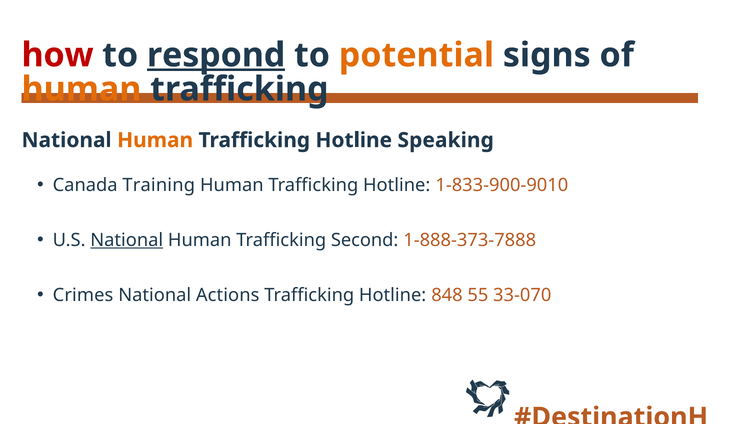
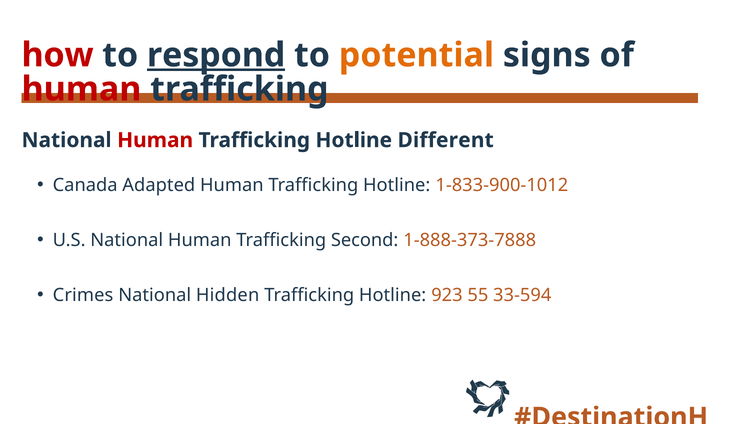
human colour: orange -> red (81, 89)
Human colour: orange -> red (155, 140)
Speaking: Speaking -> Different (446, 140)
Training: Training -> Adapted (159, 185)
1-833-900-9010: 1-833-900-9010 -> 1-833-900-1012 (502, 185)
National underline: present -> none (127, 240)
Actions: Actions -> Hidden (228, 295)
848: 848 -> 923 (447, 295)
33-070: 33-070 -> 33-594 (522, 295)
